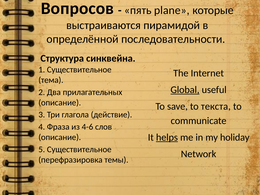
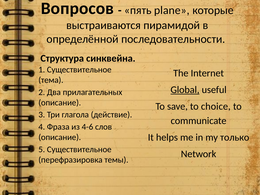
текста: текста -> choice (216, 106)
helps underline: present -> none (167, 137)
holiday: holiday -> только (235, 137)
